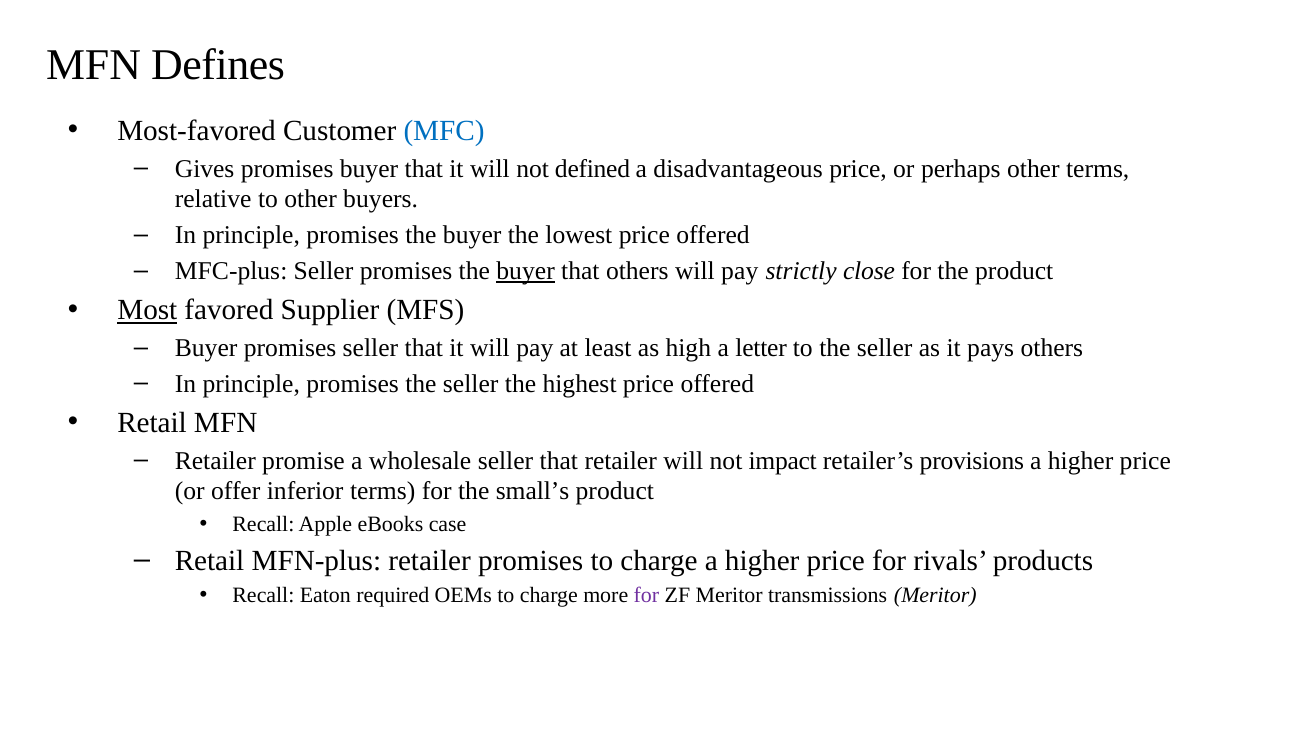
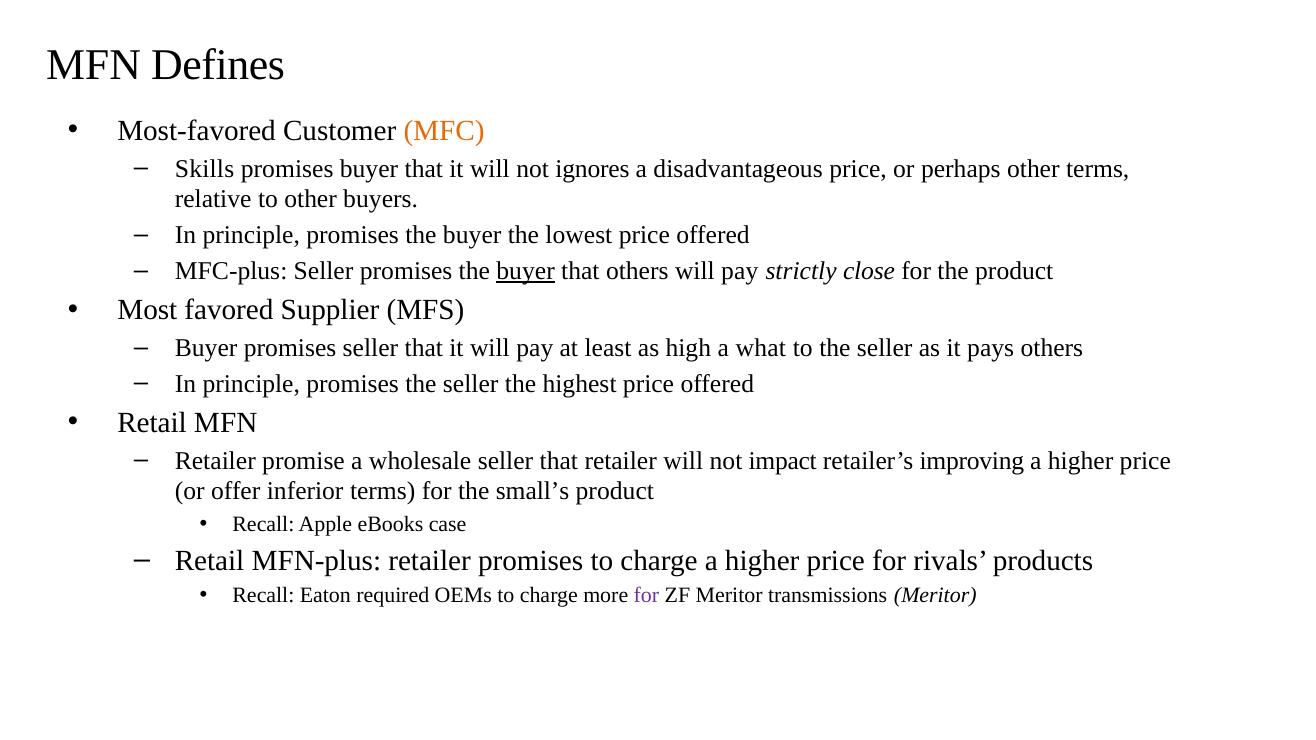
MFC colour: blue -> orange (444, 131)
Gives: Gives -> Skills (205, 169)
defined: defined -> ignores (593, 169)
Most underline: present -> none (147, 310)
letter: letter -> what (761, 348)
provisions: provisions -> improving (972, 461)
